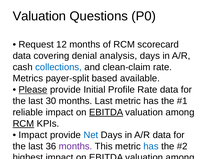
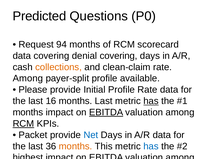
Valuation: Valuation -> Predicted (39, 16)
12: 12 -> 94 (62, 44)
denial analysis: analysis -> covering (119, 56)
collections colour: blue -> orange (59, 67)
Metrics: Metrics -> Among (28, 78)
payer-split based: based -> profile (105, 78)
Please underline: present -> none (33, 90)
30: 30 -> 16 (51, 101)
has underline: none -> present (151, 101)
reliable: reliable -> months (28, 112)
Impact: Impact -> Packet (33, 135)
months colour: purple -> orange (76, 146)
